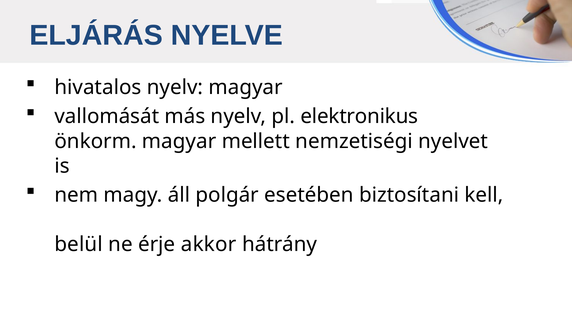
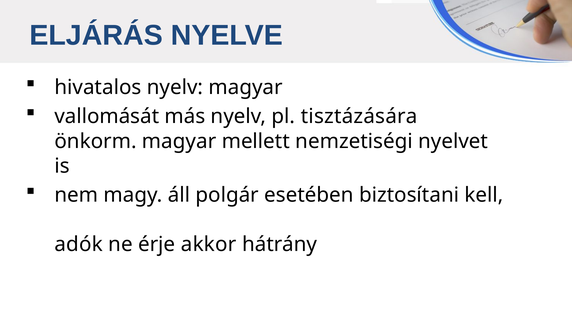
elektronikus: elektronikus -> tisztázására (359, 116)
belül: belül -> adók (79, 244)
